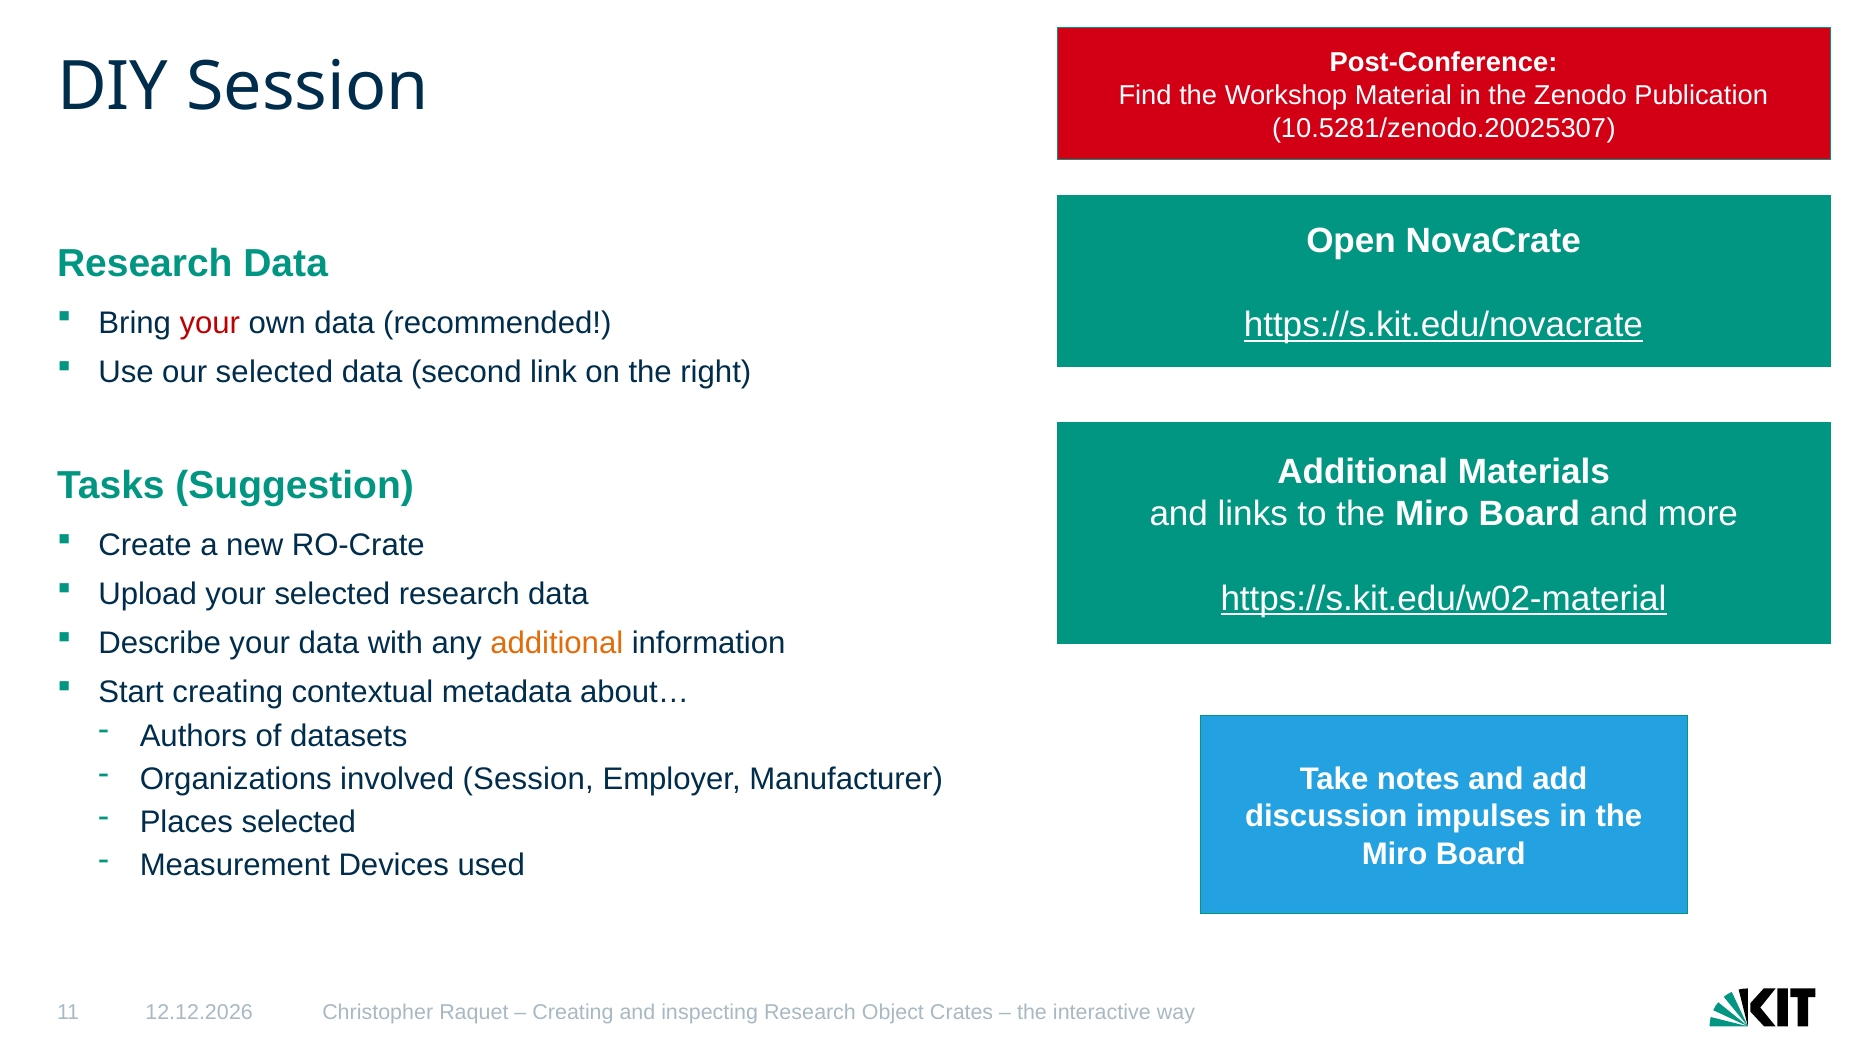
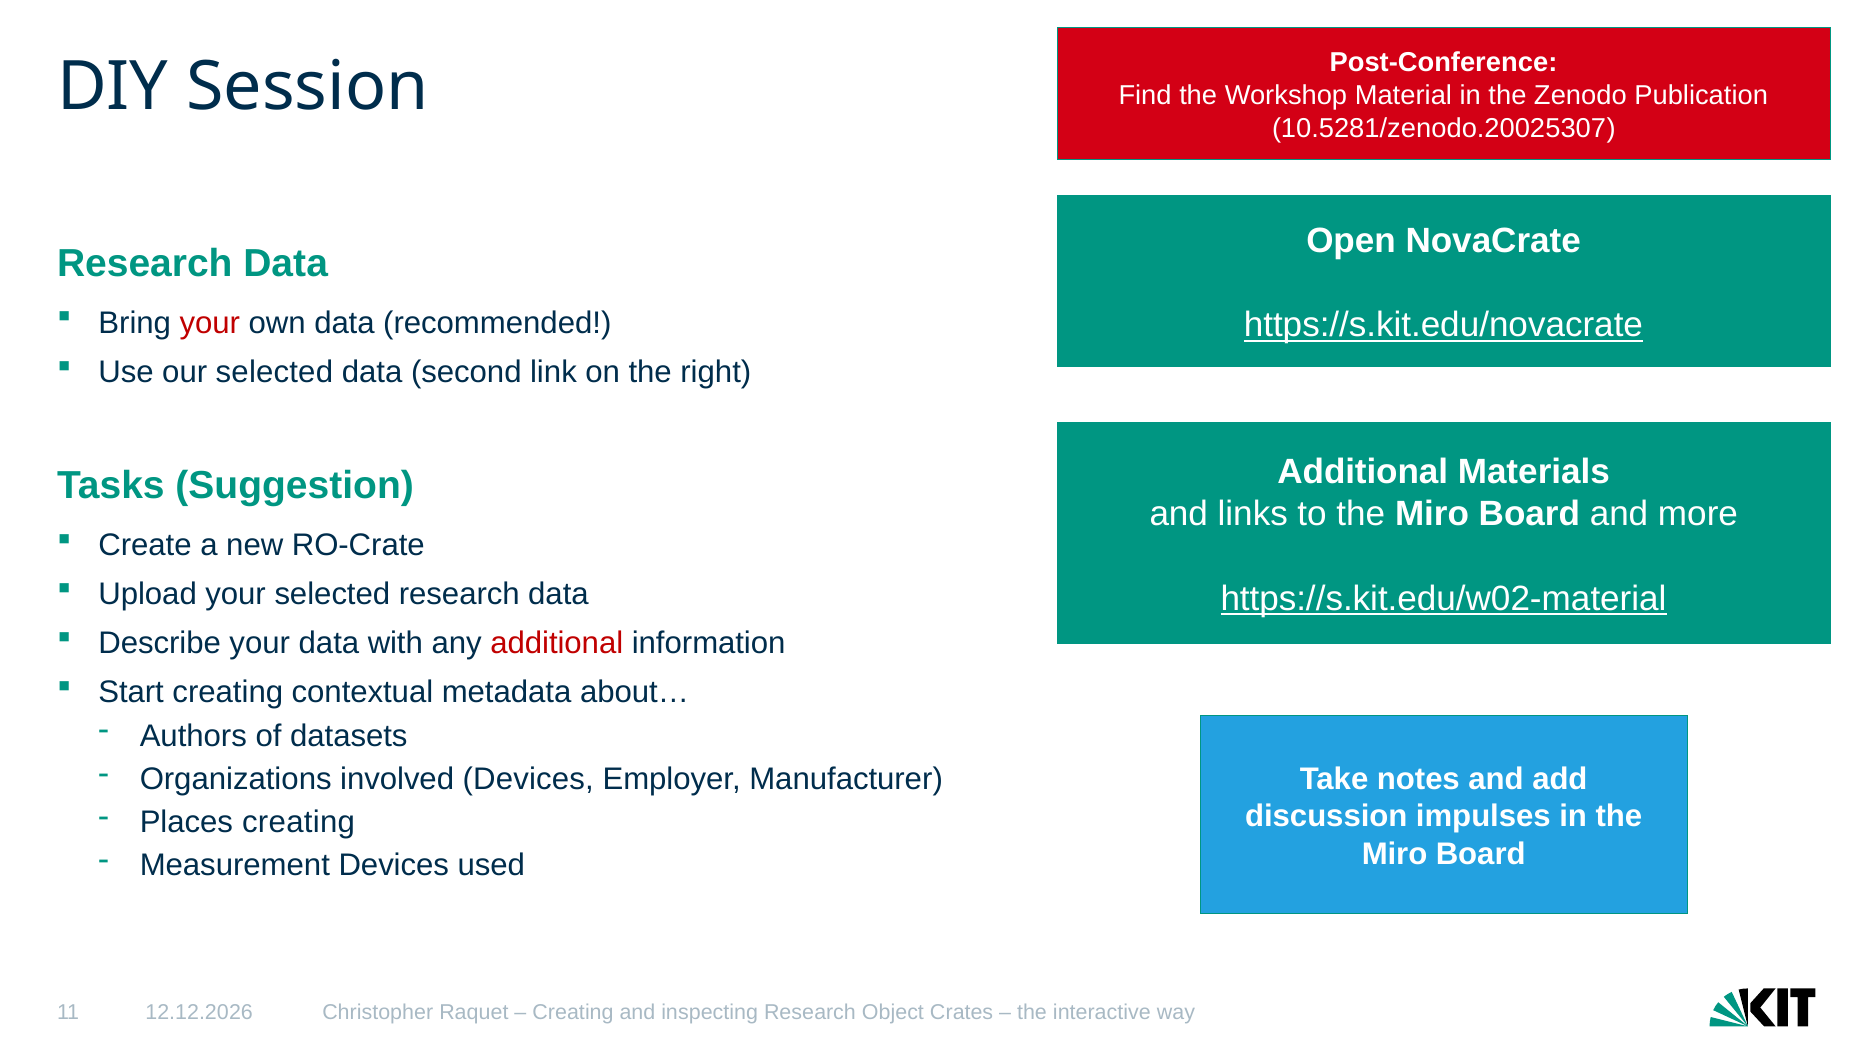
additional colour: orange -> red (557, 643)
involved Session: Session -> Devices (528, 779)
Places selected: selected -> creating (299, 822)
